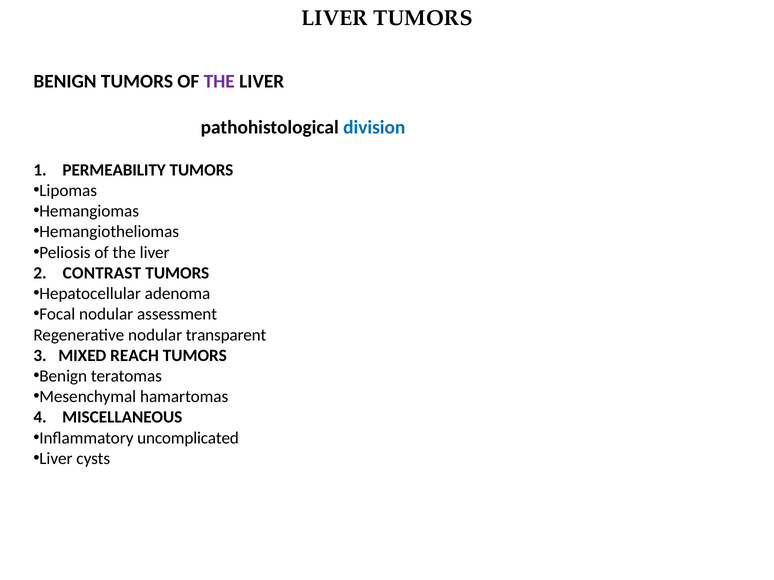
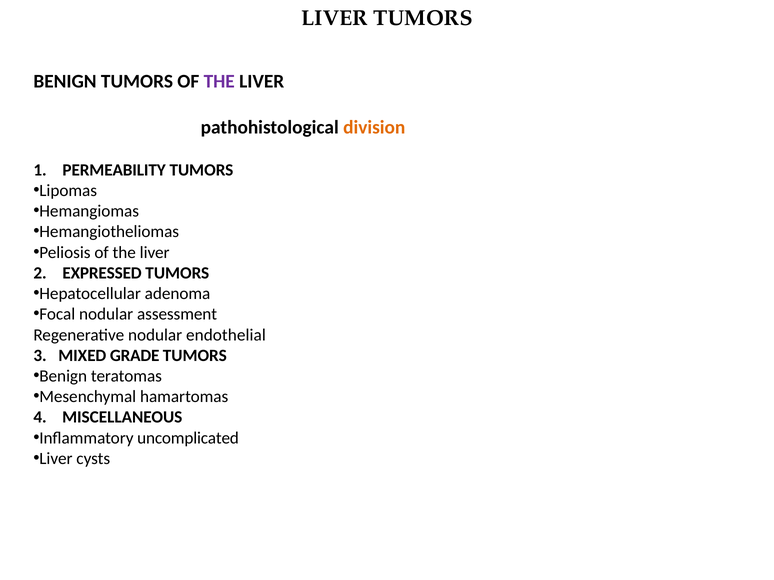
division colour: blue -> orange (374, 128)
CONTRAST: CONTRAST -> EXPRESSED (102, 273)
transparent: transparent -> endothelial (226, 335)
REACH: REACH -> GRADE (135, 356)
